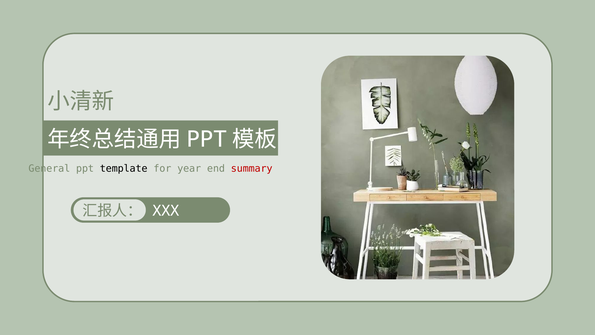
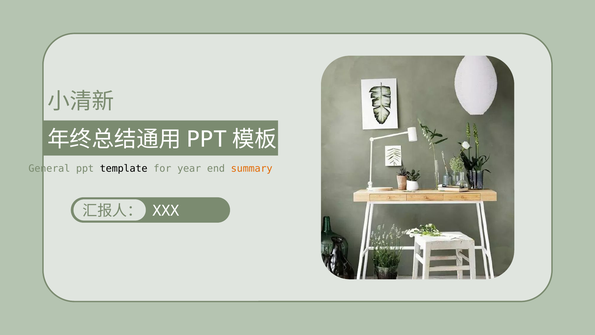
summary colour: red -> orange (252, 168)
